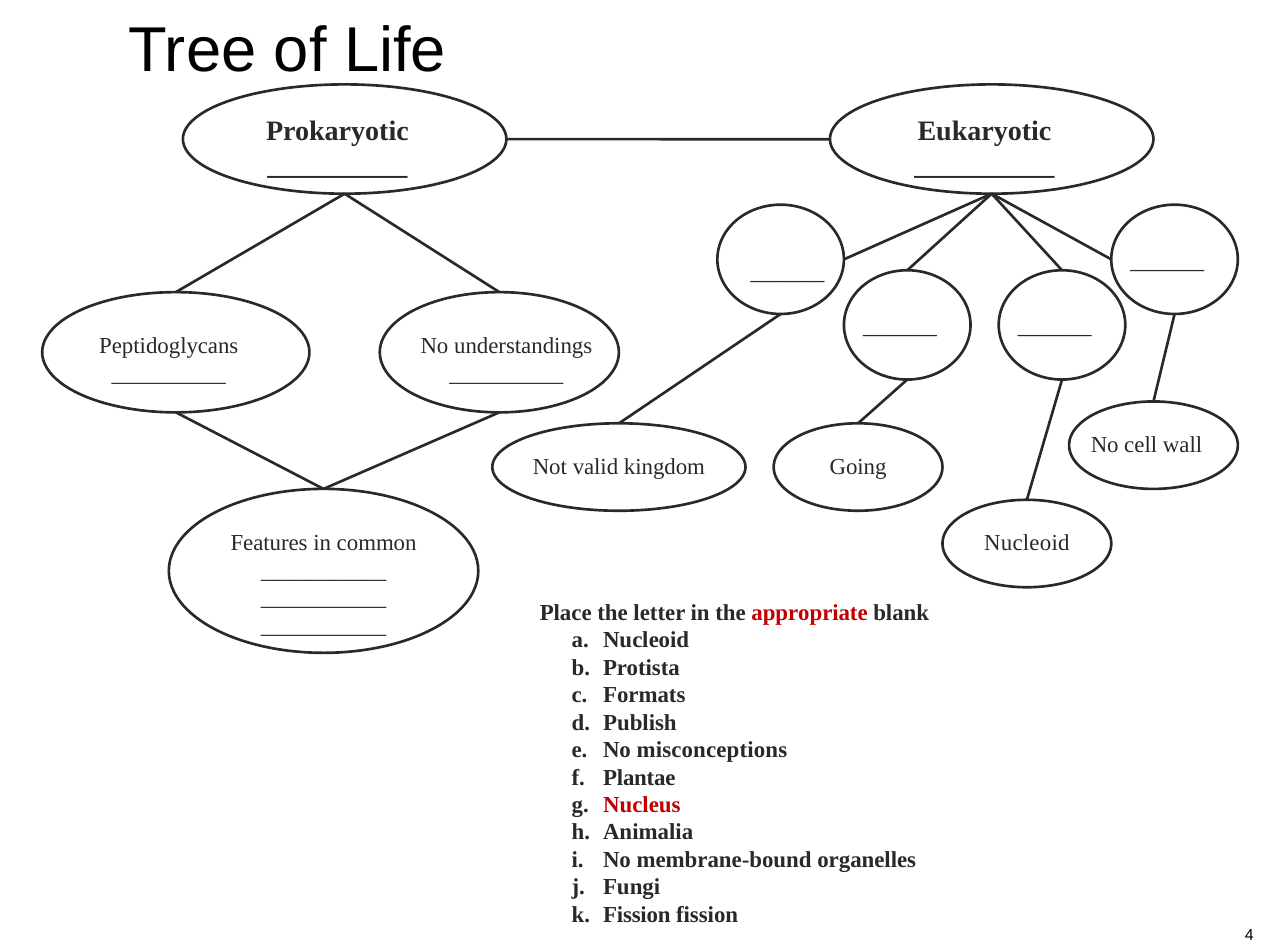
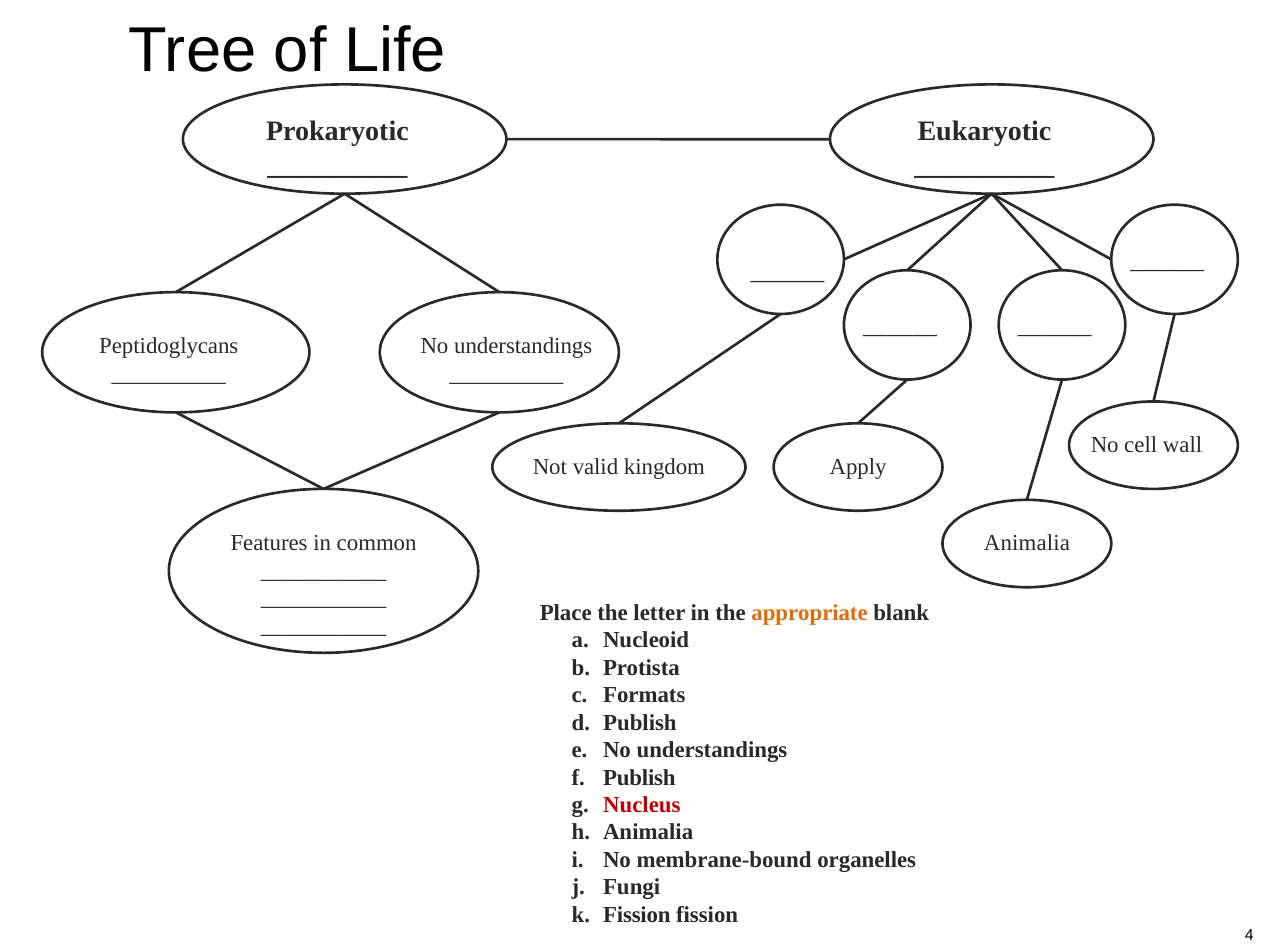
Going: Going -> Apply (858, 467)
Nucleoid: Nucleoid -> Animalia (1027, 543)
appropriate colour: red -> orange (810, 612)
misconceptions: misconceptions -> understandings (712, 750)
Plantae: Plantae -> Publish (639, 777)
